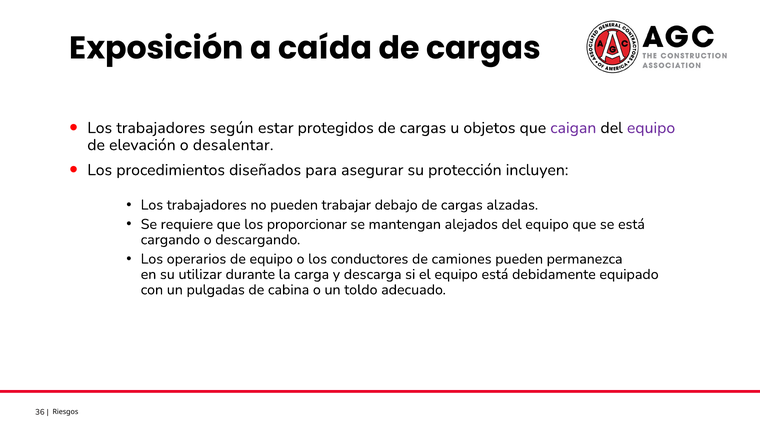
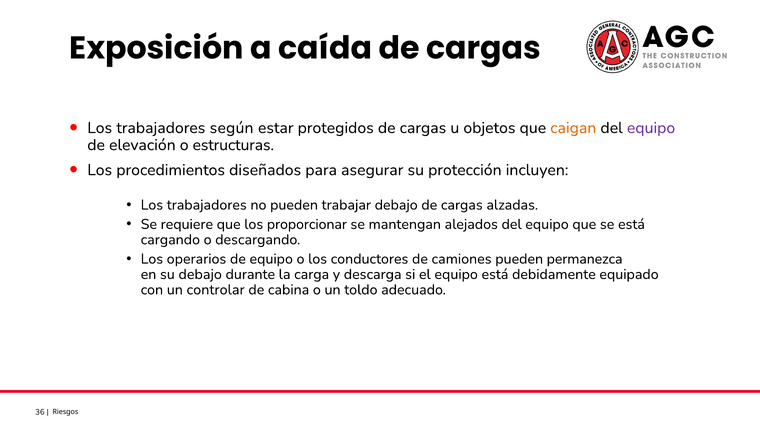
caigan colour: purple -> orange (573, 128)
desalentar: desalentar -> estructuras (233, 145)
su utilizar: utilizar -> debajo (200, 275)
pulgadas: pulgadas -> controlar (216, 290)
